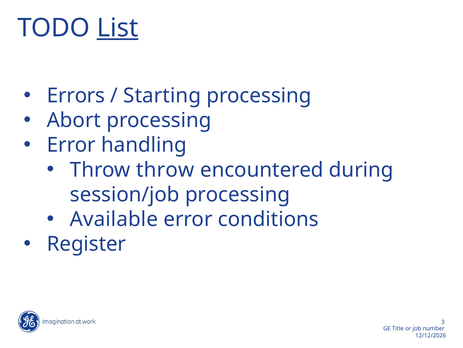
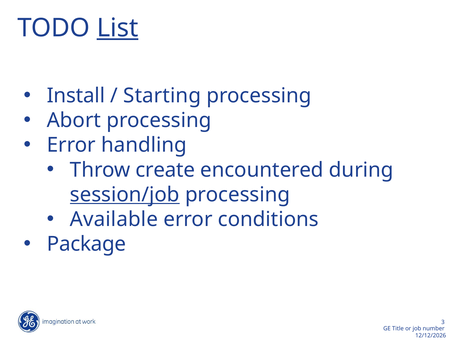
Errors: Errors -> Install (76, 95)
Throw throw: throw -> create (165, 170)
session/job underline: none -> present (125, 194)
Register: Register -> Package (87, 244)
